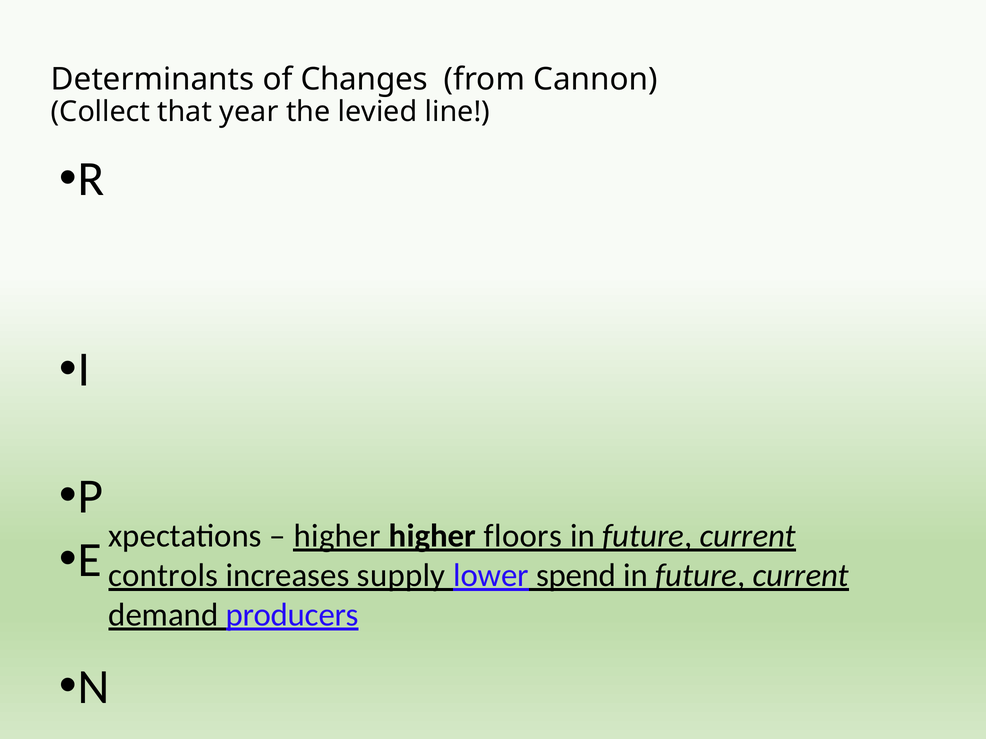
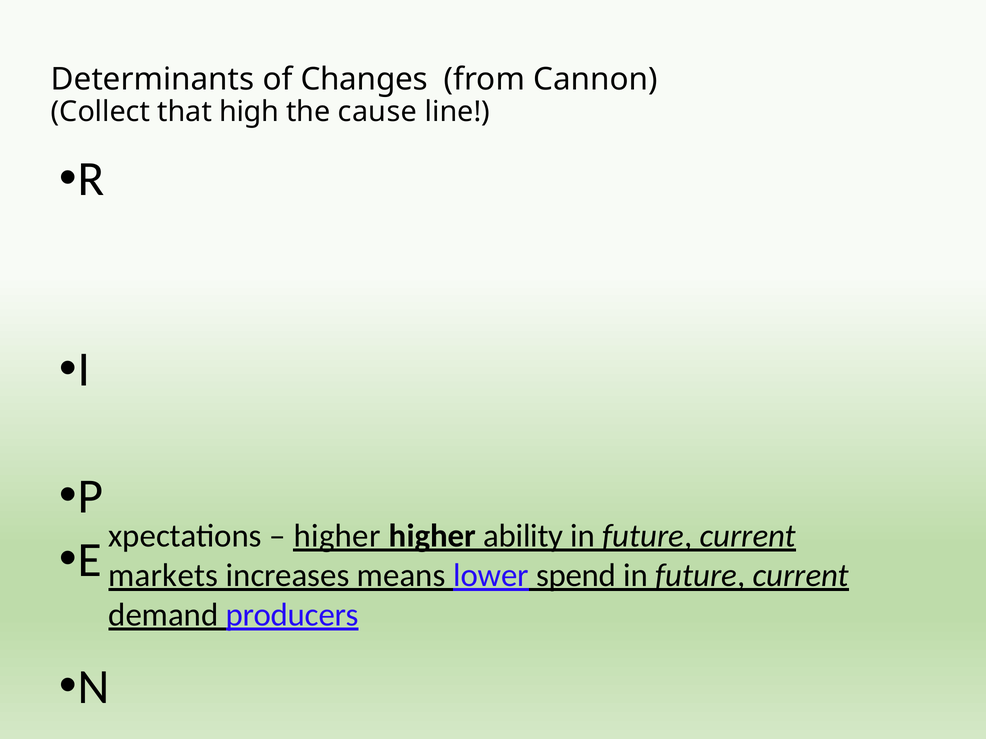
year: year -> high (249, 112)
levied: levied -> cause (377, 112)
floors: floors -> ability (523, 536)
controls: controls -> markets (163, 576)
supply: supply -> means (401, 576)
